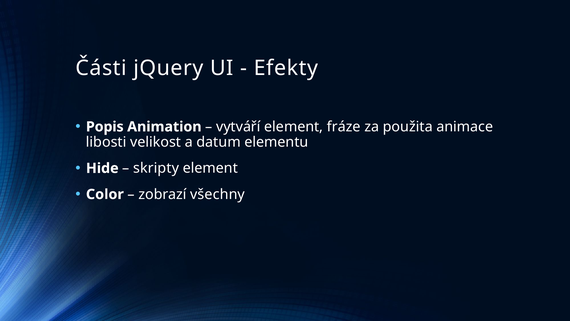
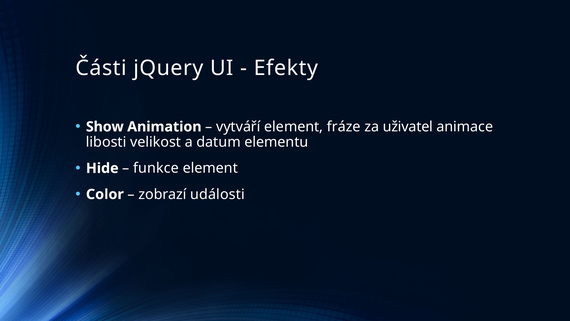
Popis: Popis -> Show (105, 127)
použita: použita -> uživatel (408, 127)
skripty: skripty -> funkce (156, 168)
všechny: všechny -> události (218, 194)
